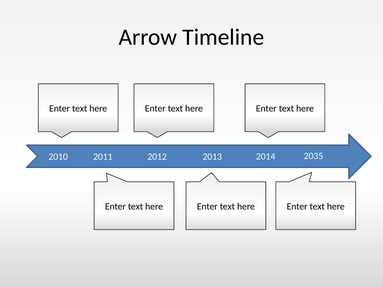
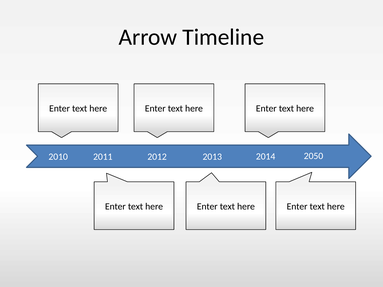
2035: 2035 -> 2050 (313, 156)
